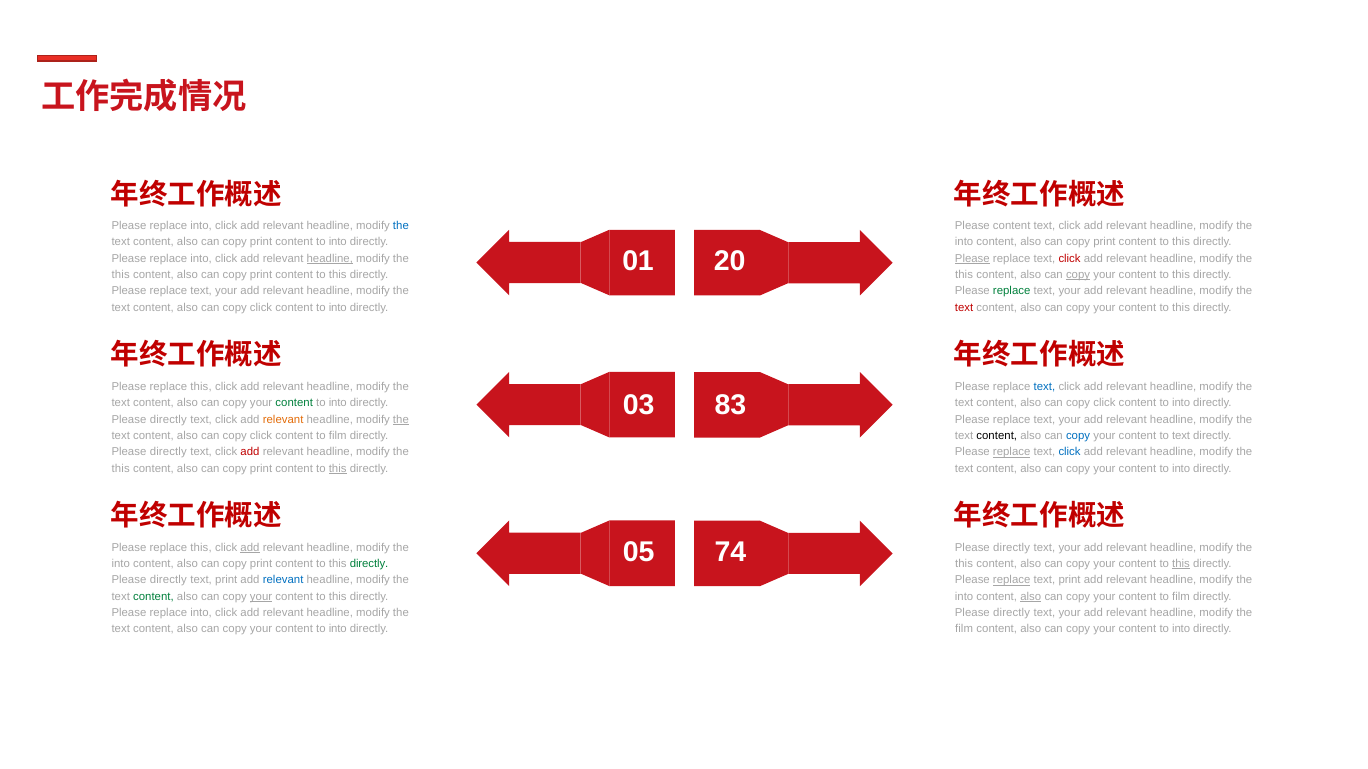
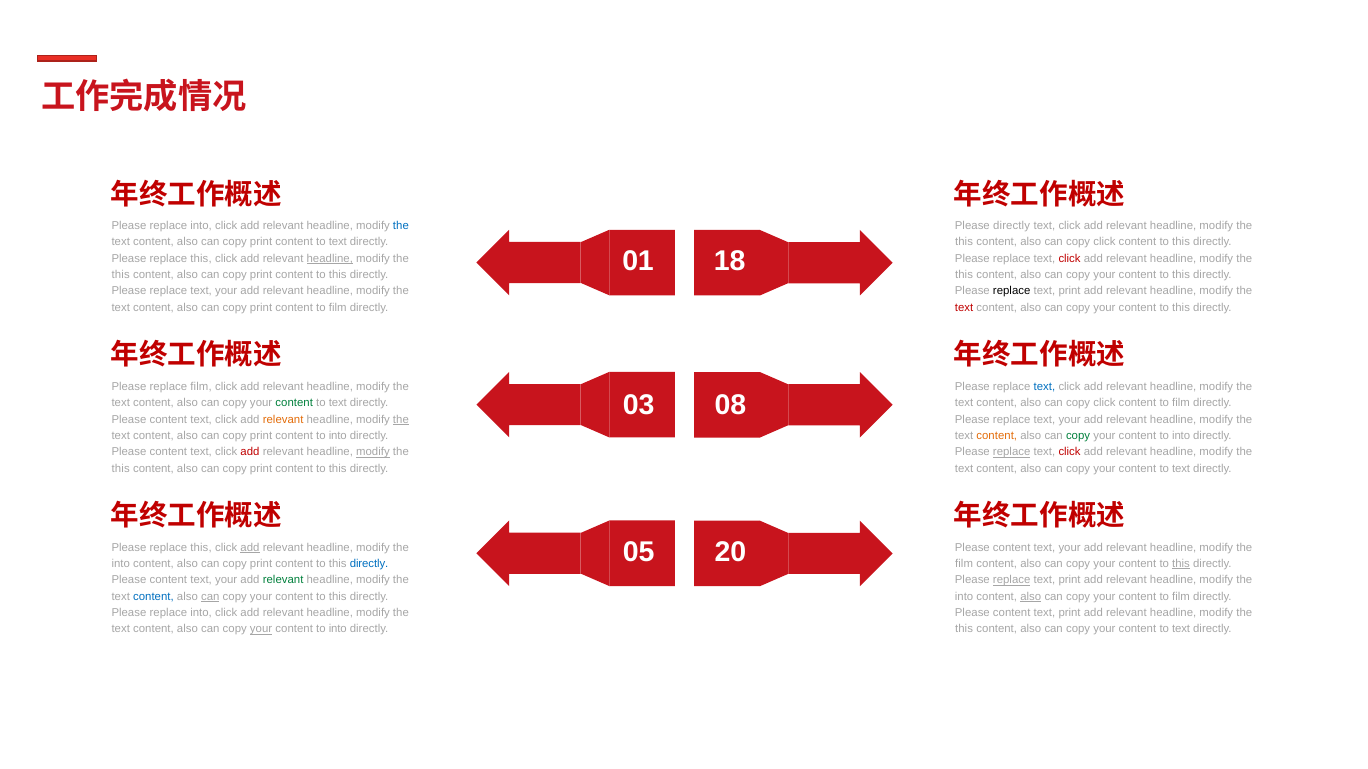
Please content: content -> directly (1012, 226)
into: into -> text (338, 242)
into: into -> this (964, 242)
print: print -> click (1104, 242)
20: 20 -> 18 (730, 261)
into: into -> this (201, 259)
Please underline: present -> none (972, 259)
copy underline: present -> none (1078, 275)
replace colour: green -> black (1012, 291)
your: your -> print (1070, 291)
click: click -> print (261, 308)
into: into -> film (338, 308)
this: this -> film (201, 387)
83: 83 -> 08 (730, 405)
into: into -> text (338, 403)
into: into -> film (1181, 403)
directly: directly -> content (168, 420)
click: click -> print (261, 436)
film: film -> into (338, 436)
content colour: black -> orange (997, 436)
copy colour: blue -> green (1078, 436)
text: text -> into (1181, 436)
directly: directly -> content (168, 452)
modify underline: none -> present (373, 452)
click colour: blue -> red (1070, 452)
this underline: present -> none (338, 469)
into: into -> text (1181, 469)
74: 74 -> 20 (730, 553)
directly: directly -> content (1012, 548)
directly colour: green -> blue (369, 564)
this: this -> film (964, 564)
directly: directly -> content (168, 580)
print: print -> your (226, 580)
relevant colour: blue -> green (283, 580)
content colour: green -> blue (153, 597)
can underline: none -> present (210, 597)
your underline: present -> none (261, 597)
directly: directly -> content (1012, 613)
your: your -> print (1070, 613)
your underline: none -> present (261, 630)
film: film -> this (964, 630)
into: into -> text (1181, 630)
